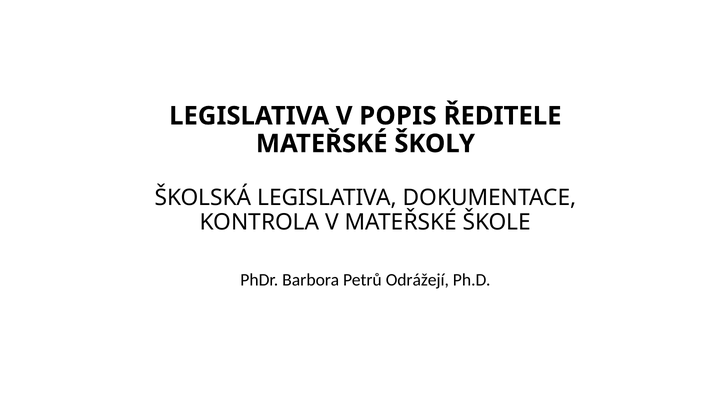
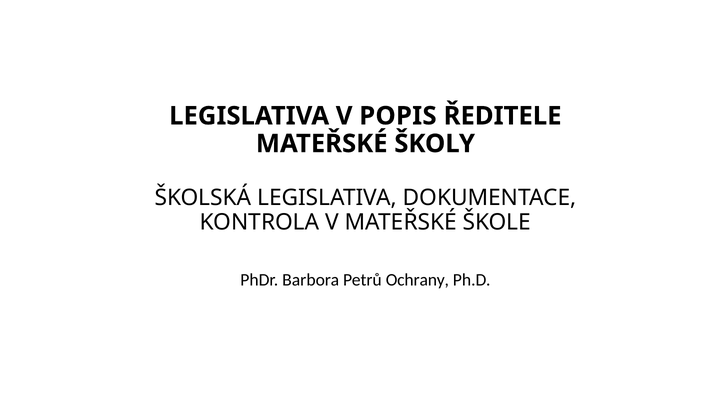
Odrážejí: Odrážejí -> Ochrany (417, 280)
